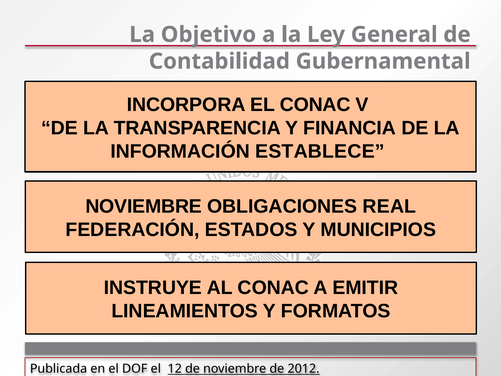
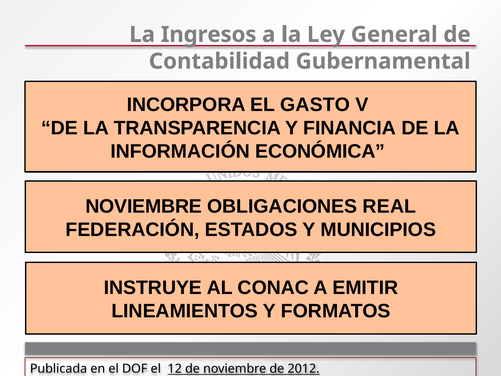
Objetivo: Objetivo -> Ingresos (209, 35)
EL CONAC: CONAC -> GASTO (315, 104)
ESTABLECE: ESTABLECE -> ECONÓMICA (320, 151)
